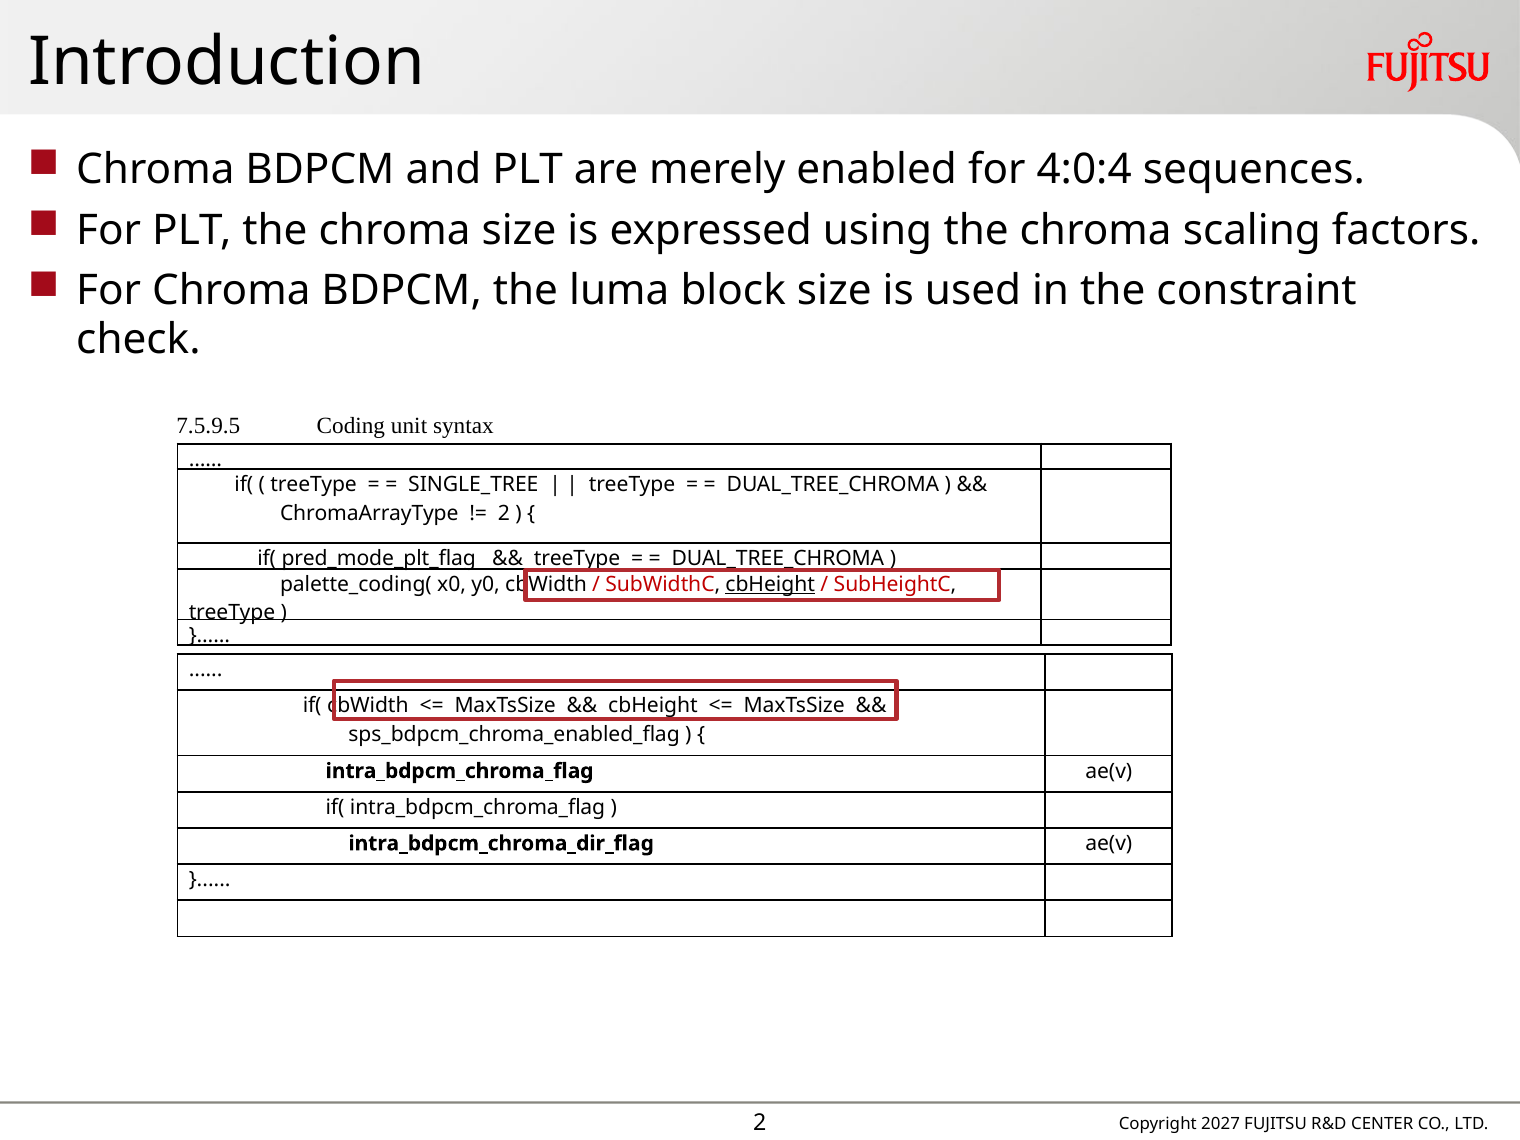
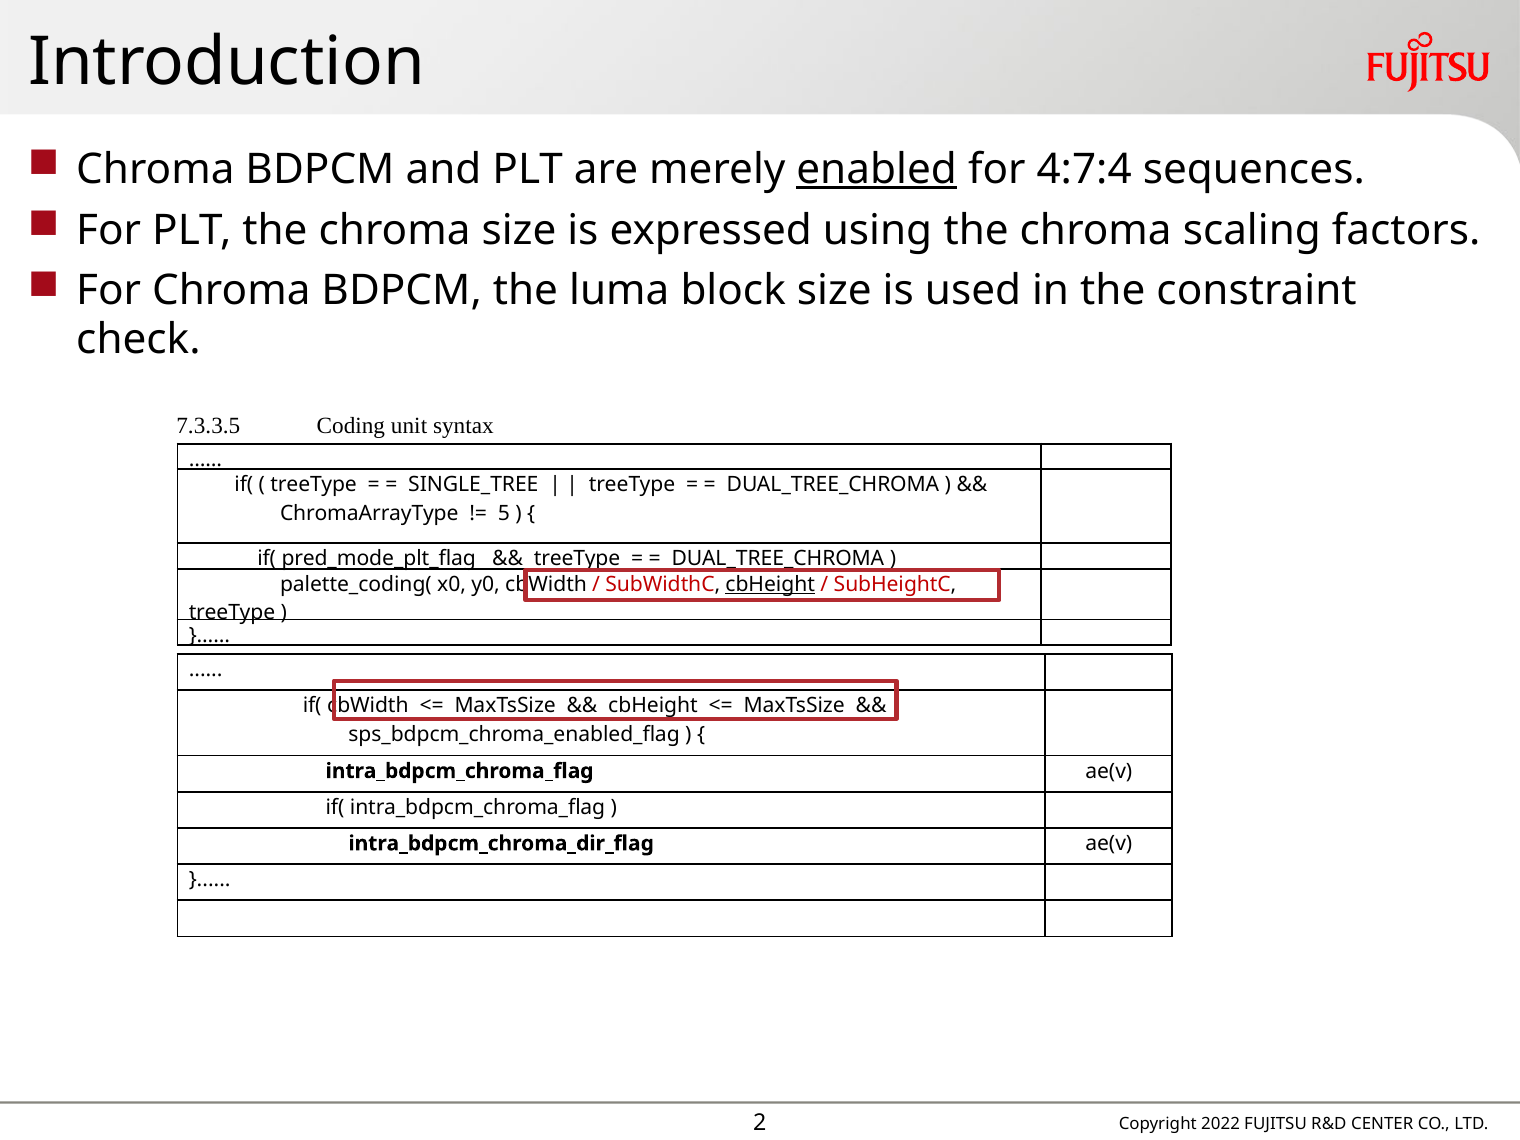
enabled underline: none -> present (877, 169)
4:0:4: 4:0:4 -> 4:7:4 (1084, 169)
7.5.9.5: 7.5.9.5 -> 7.3.3.5 (208, 426)
2: 2 -> 5 (504, 513)
2027: 2027 -> 2022 (1221, 1124)
